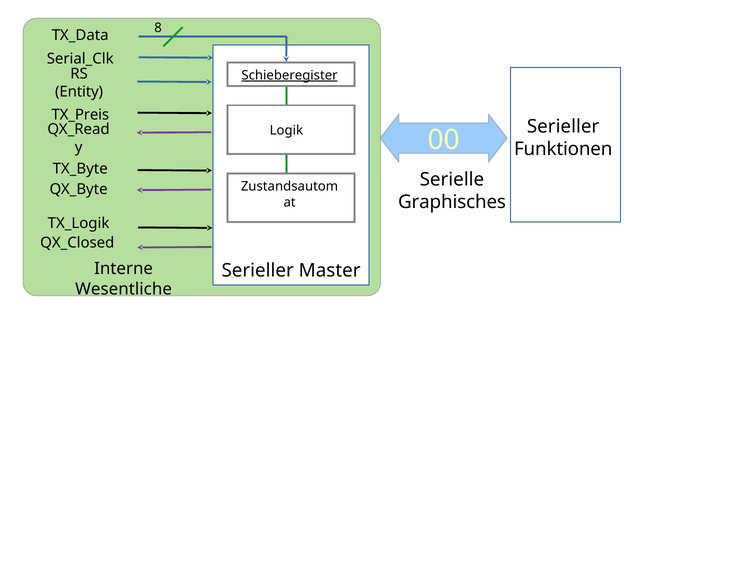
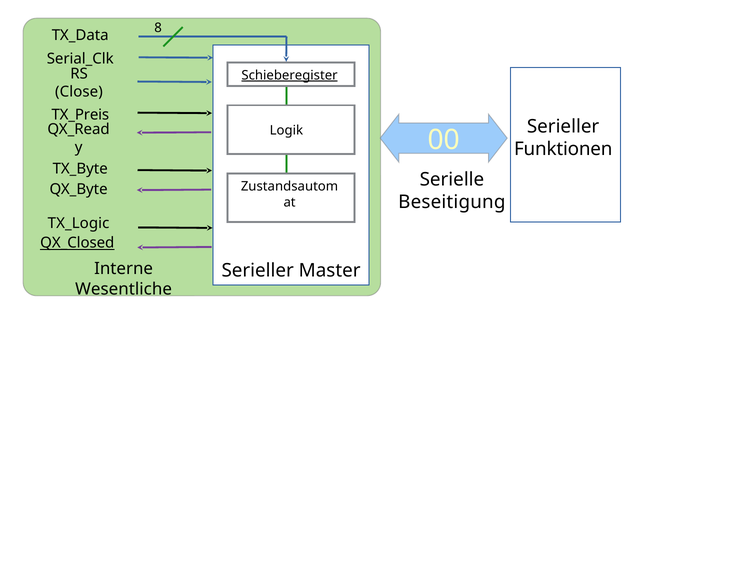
Entity: Entity -> Close (79, 92)
Graphisches: Graphisches -> Beseitigung (452, 202)
TX_Logik: TX_Logik -> TX_Logic (79, 223)
QX_Closed underline: none -> present (77, 243)
